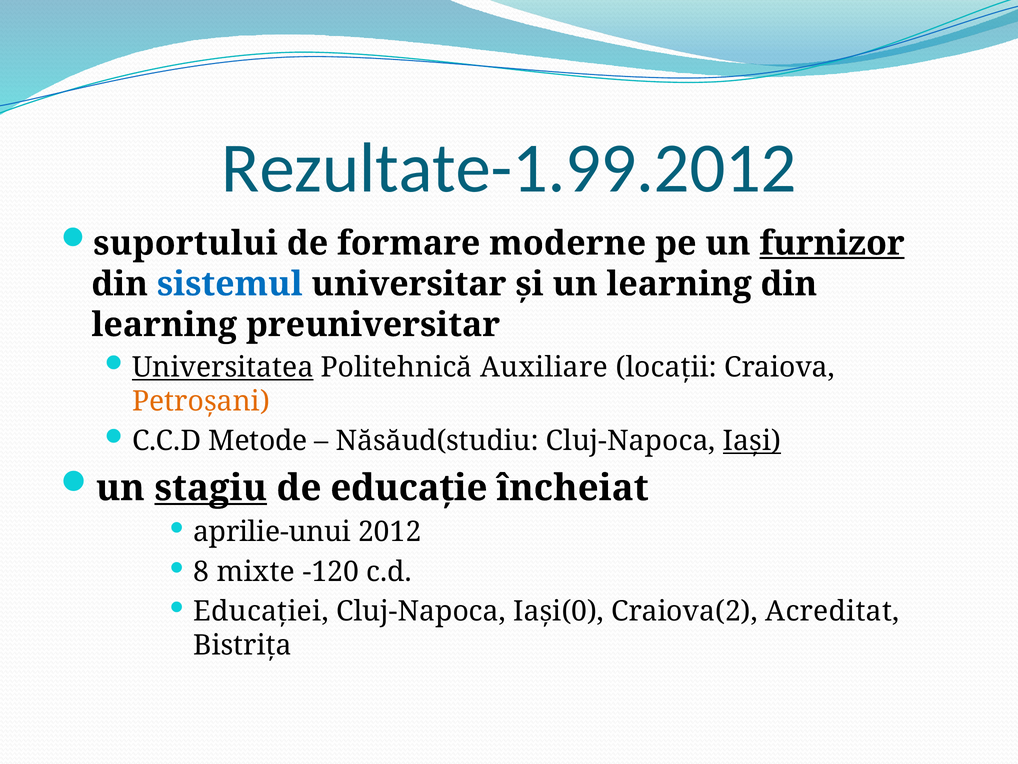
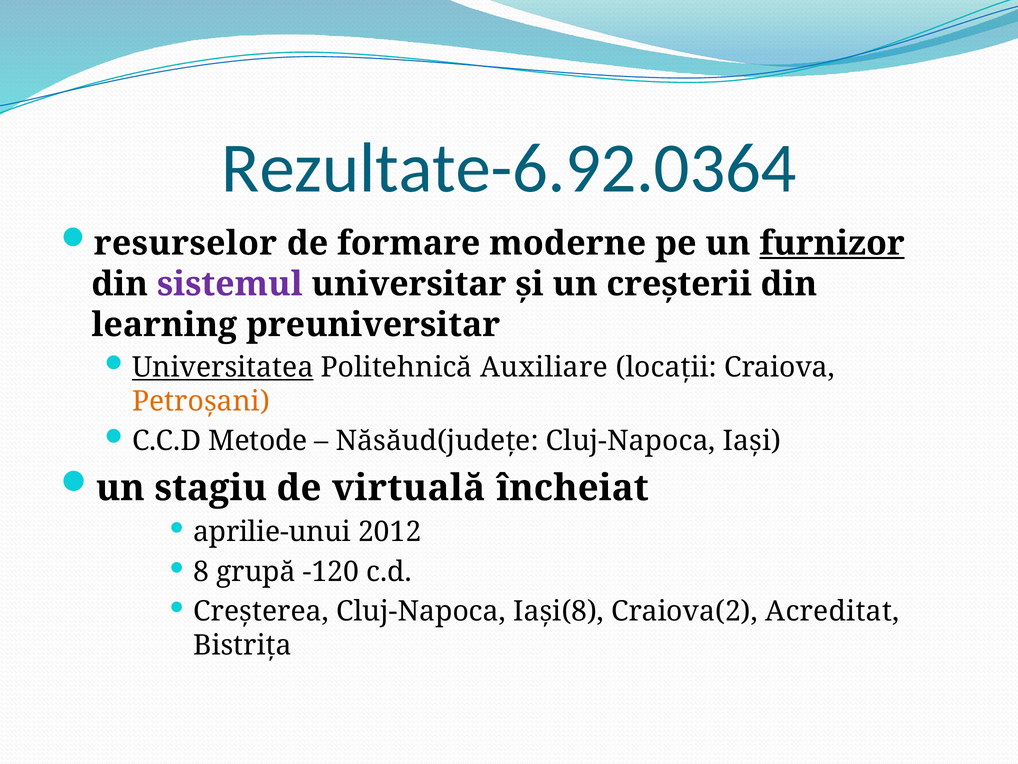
Rezultate-1.99.2012: Rezultate-1.99.2012 -> Rezultate-6.92.0364 (509, 168)
suportului: suportului -> resurselor (185, 243)
sistemul colour: blue -> purple (230, 284)
un learning: learning -> creşterii (679, 284)
Năsăud(studiu: Năsăud(studiu -> Năsăud(judeţe (437, 441)
Iaşi underline: present -> none (752, 441)
stagiu underline: present -> none (211, 488)
educaţie: educaţie -> virtuală (409, 488)
mixte: mixte -> grupă (256, 571)
Educaţiei: Educaţiei -> Creşterea (261, 611)
Iaşi(0: Iaşi(0 -> Iaşi(8 (559, 611)
